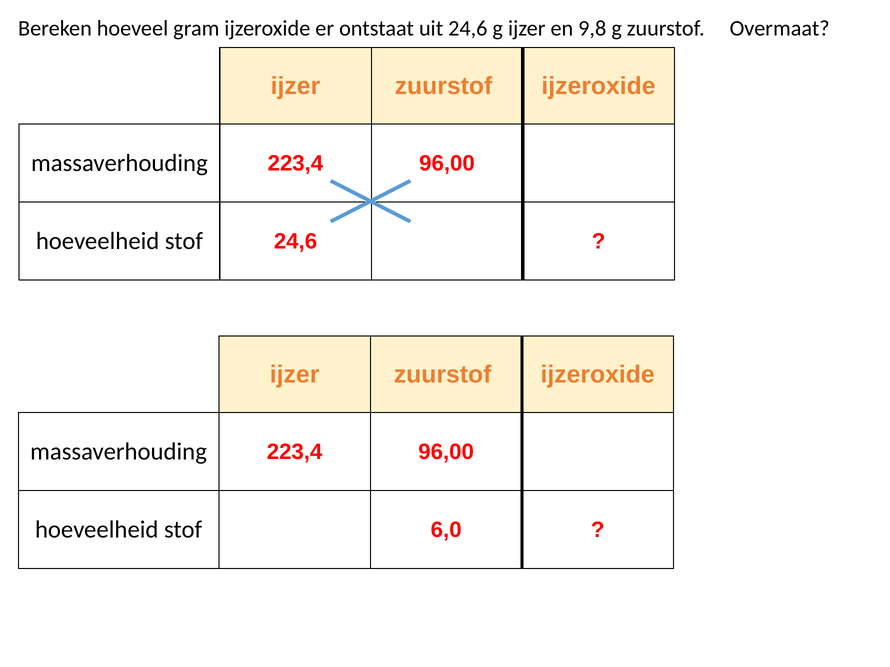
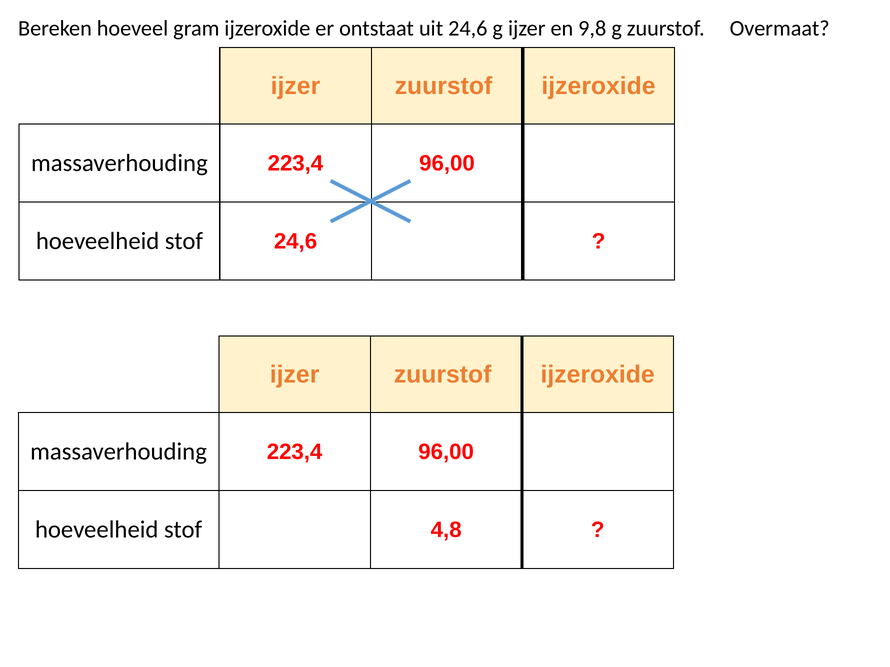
6,0: 6,0 -> 4,8 (446, 530)
